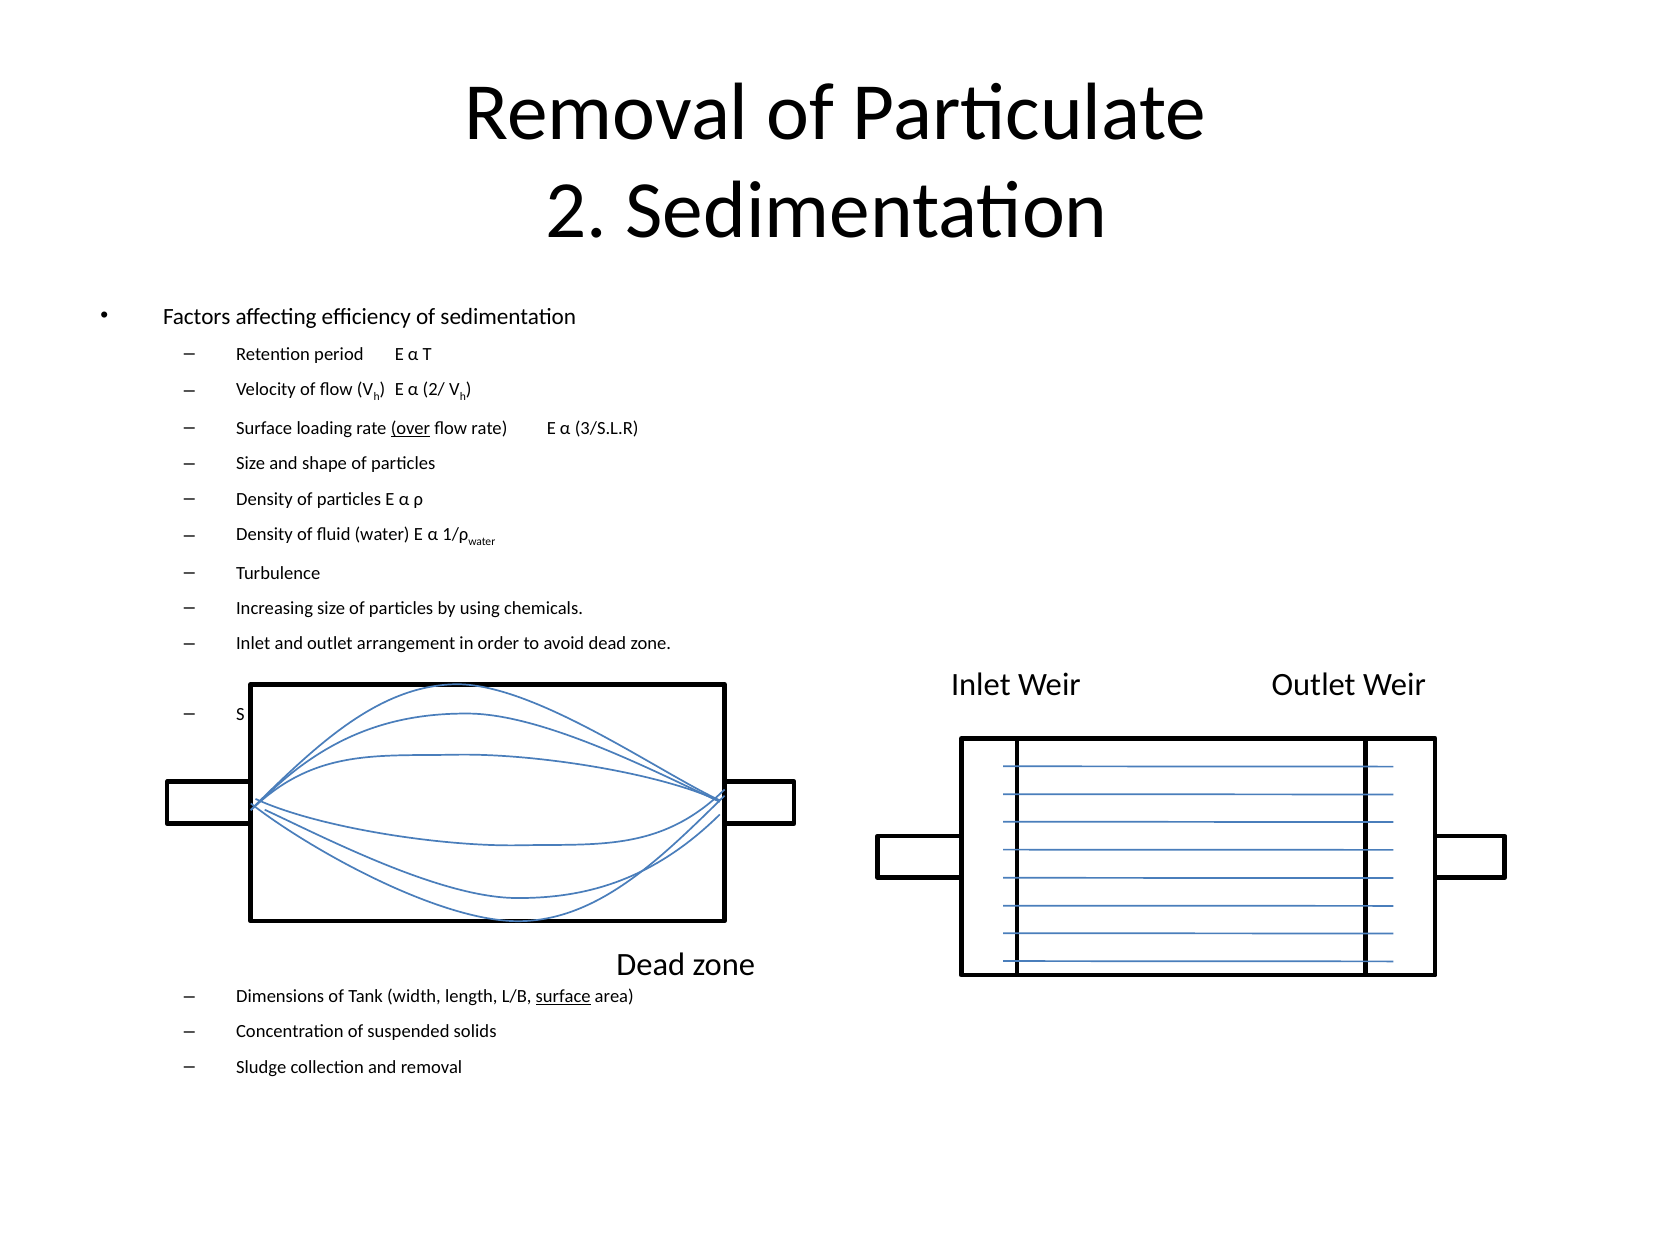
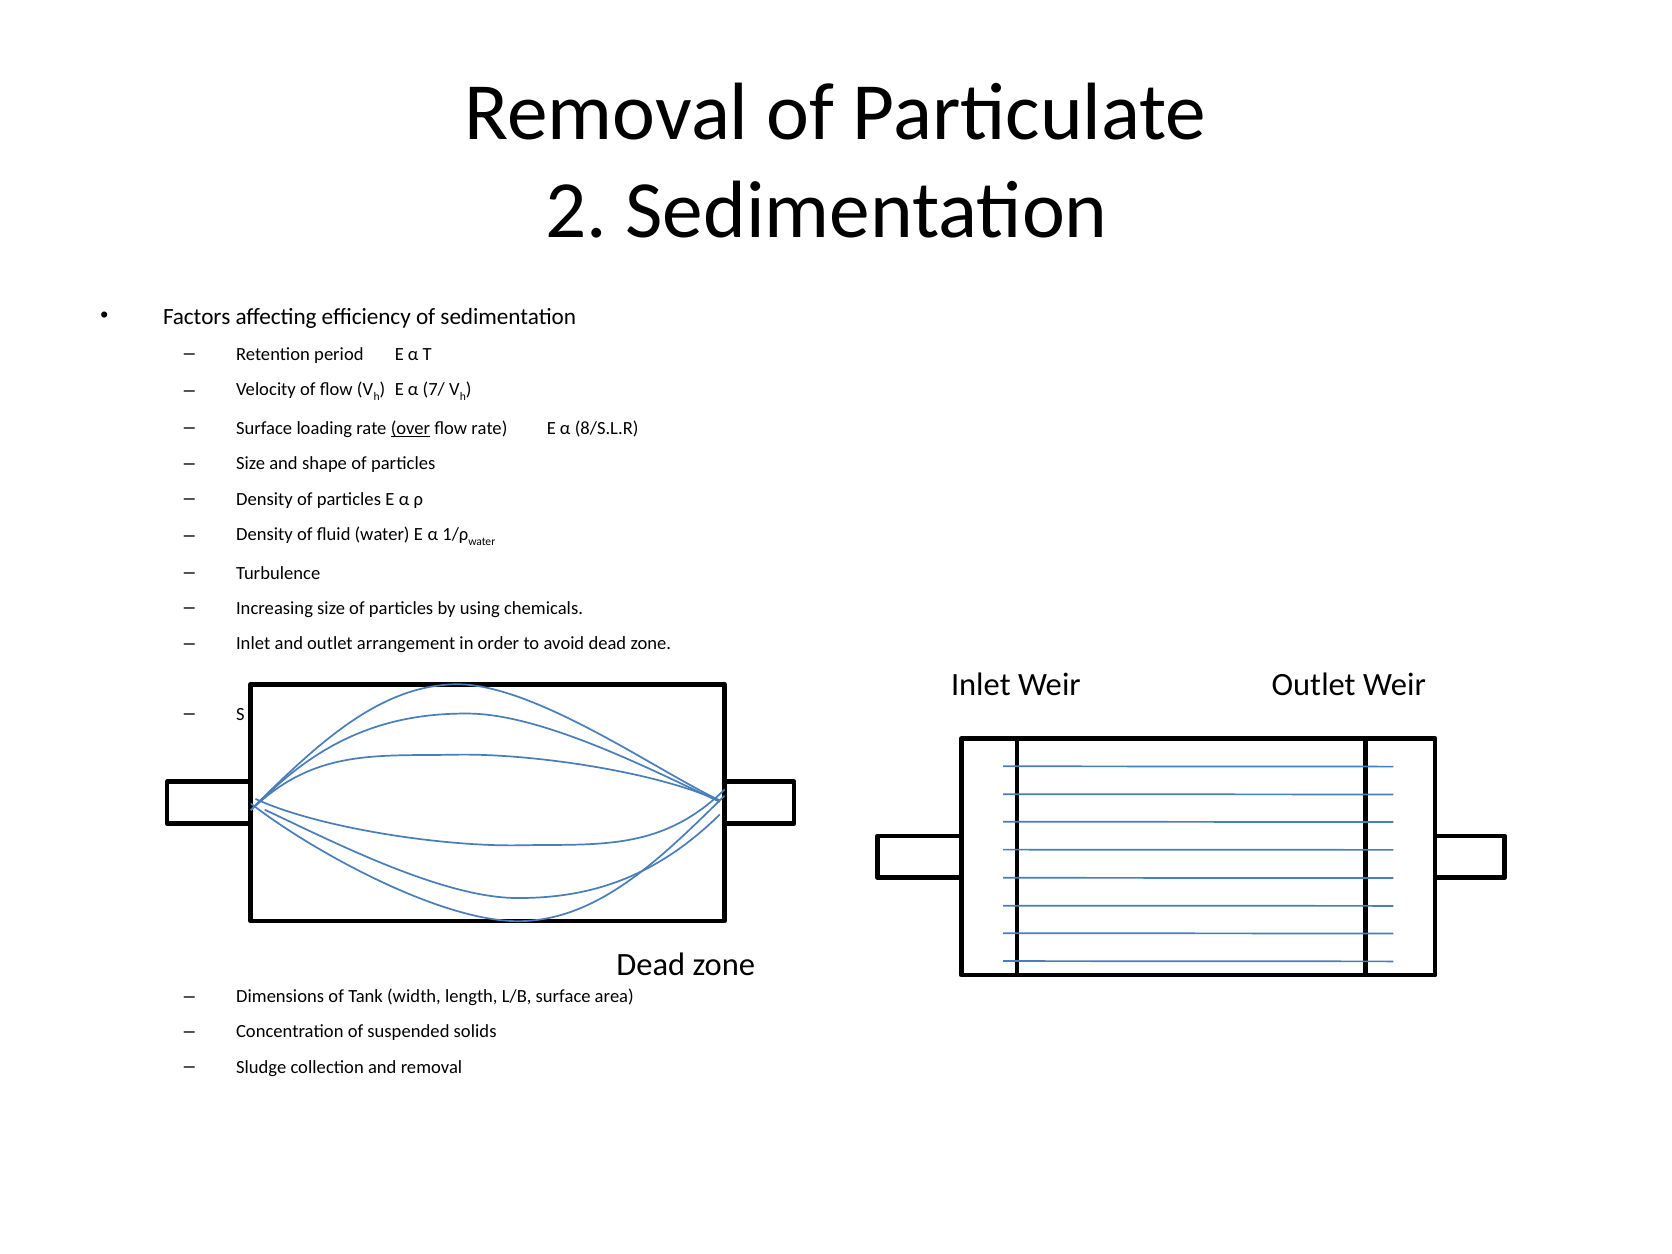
2/: 2/ -> 7/ (434, 390)
3/S.L.R: 3/S.L.R -> 8/S.L.R (607, 428)
surface underline: present -> none (563, 997)
